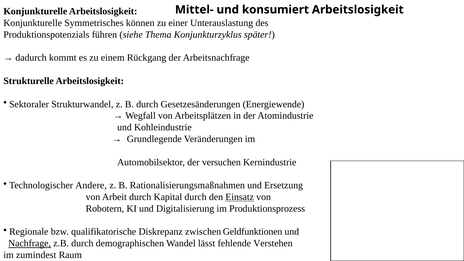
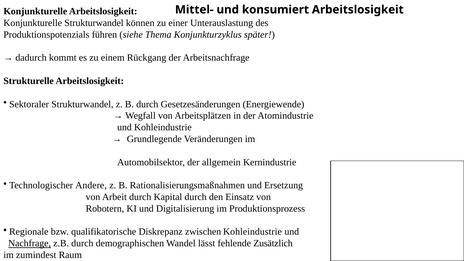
Konjunkturelle Symmetrisches: Symmetrisches -> Strukturwandel (94, 23)
versuchen: versuchen -> allgemein (221, 162)
Einsatz underline: present -> none (240, 197)
zwischen Geldfunktionen: Geldfunktionen -> Kohleindustrie (253, 232)
Verstehen: Verstehen -> Zusätzlich (273, 243)
